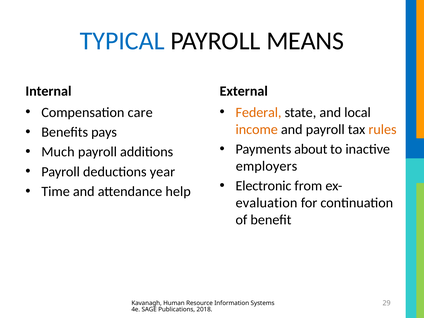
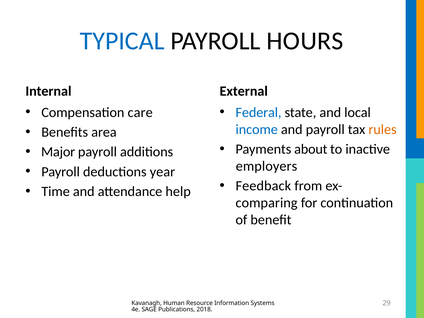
MEANS: MEANS -> HOURS (305, 41)
Federal colour: orange -> blue (259, 112)
income colour: orange -> blue (257, 129)
pays: pays -> area (104, 132)
Much: Much -> Major (58, 152)
Electronic: Electronic -> Feedback (263, 186)
evaluation: evaluation -> comparing (267, 203)
